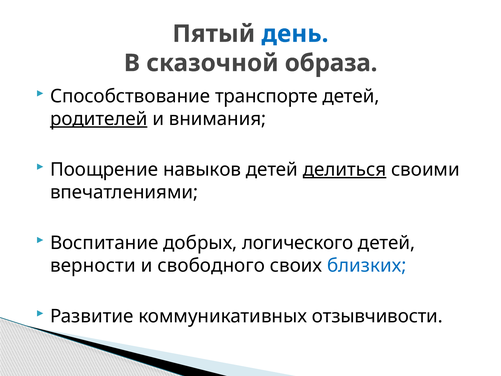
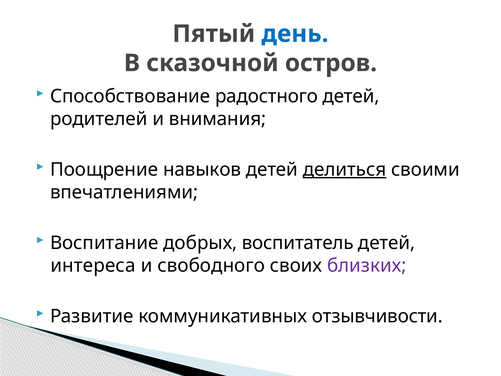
образа: образа -> остров (331, 63)
транспорте: транспорте -> радостного (266, 96)
родителей underline: present -> none (99, 119)
логического: логического -> воспитатель (298, 243)
верности: верности -> интереса (93, 265)
близких colour: blue -> purple (367, 265)
